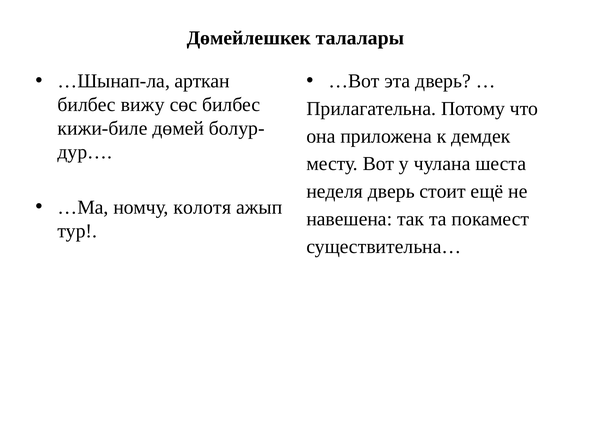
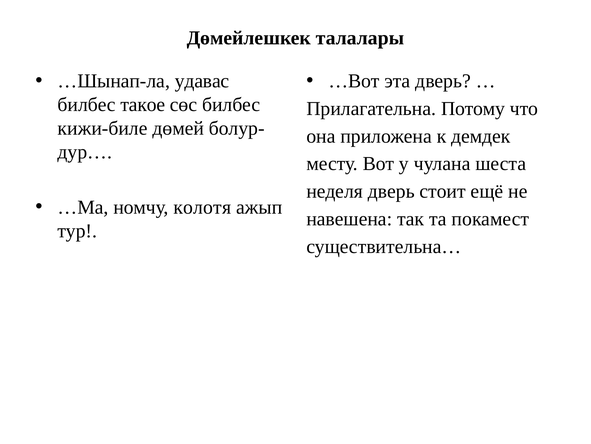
арткан: арткан -> удавас (202, 81)
вижу: вижу -> такое (143, 104)
